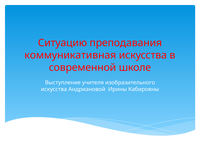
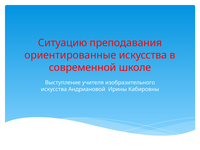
коммуникативная: коммуникативная -> ориентированные (70, 55)
